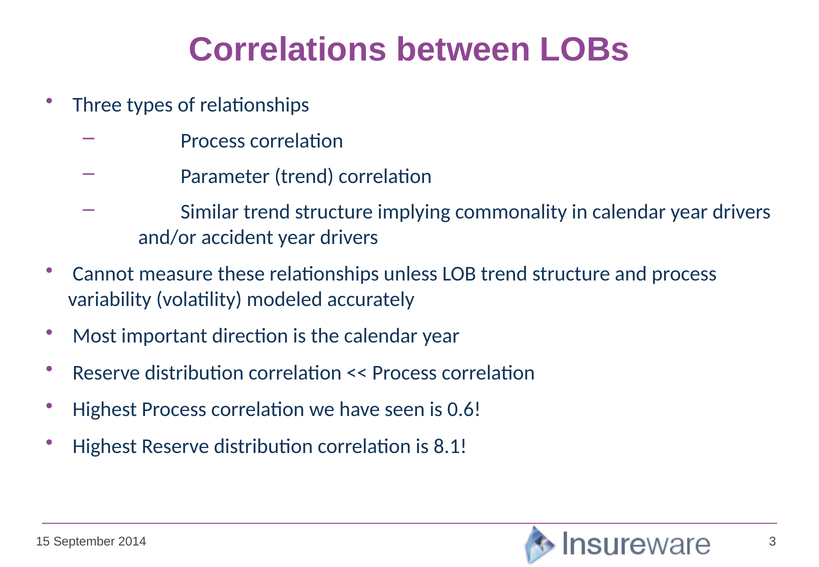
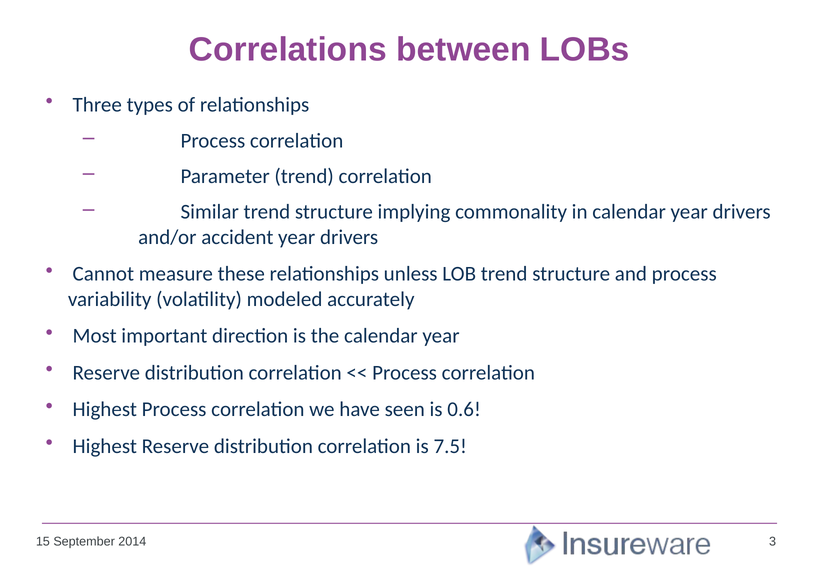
8.1: 8.1 -> 7.5 (450, 446)
